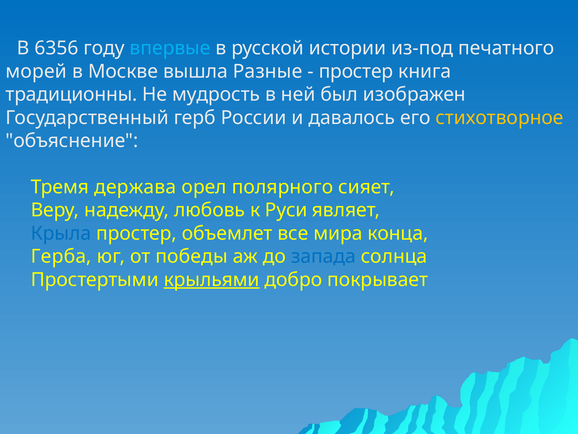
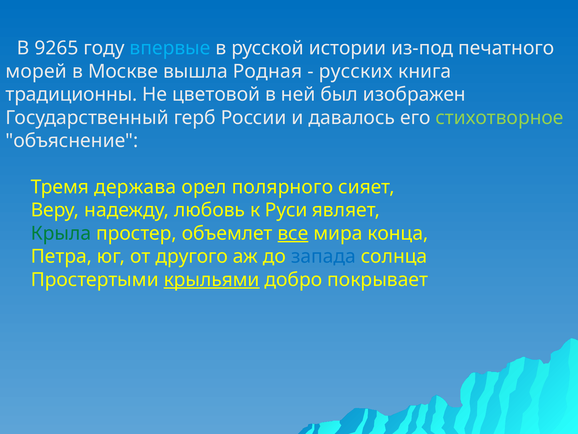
6356: 6356 -> 9265 (57, 48)
Разные: Разные -> Родная (268, 71)
простер: простер -> русских (356, 71)
мудрость: мудрость -> цветовой (216, 94)
стихотворное colour: yellow -> light green (499, 118)
Крыла colour: blue -> green (61, 233)
все underline: none -> present (293, 233)
Герба: Герба -> Петра (61, 256)
победы: победы -> другого (192, 256)
